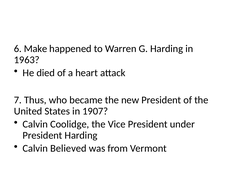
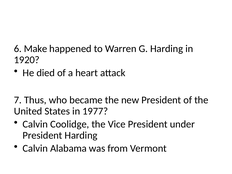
1963: 1963 -> 1920 (27, 60)
1907: 1907 -> 1977 (95, 111)
Believed: Believed -> Alabama (68, 148)
